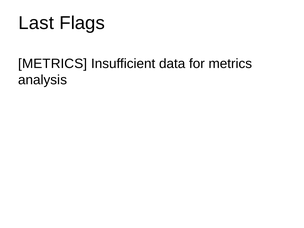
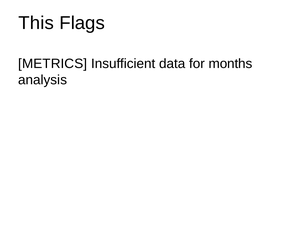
Last: Last -> This (36, 23)
for metrics: metrics -> months (231, 64)
